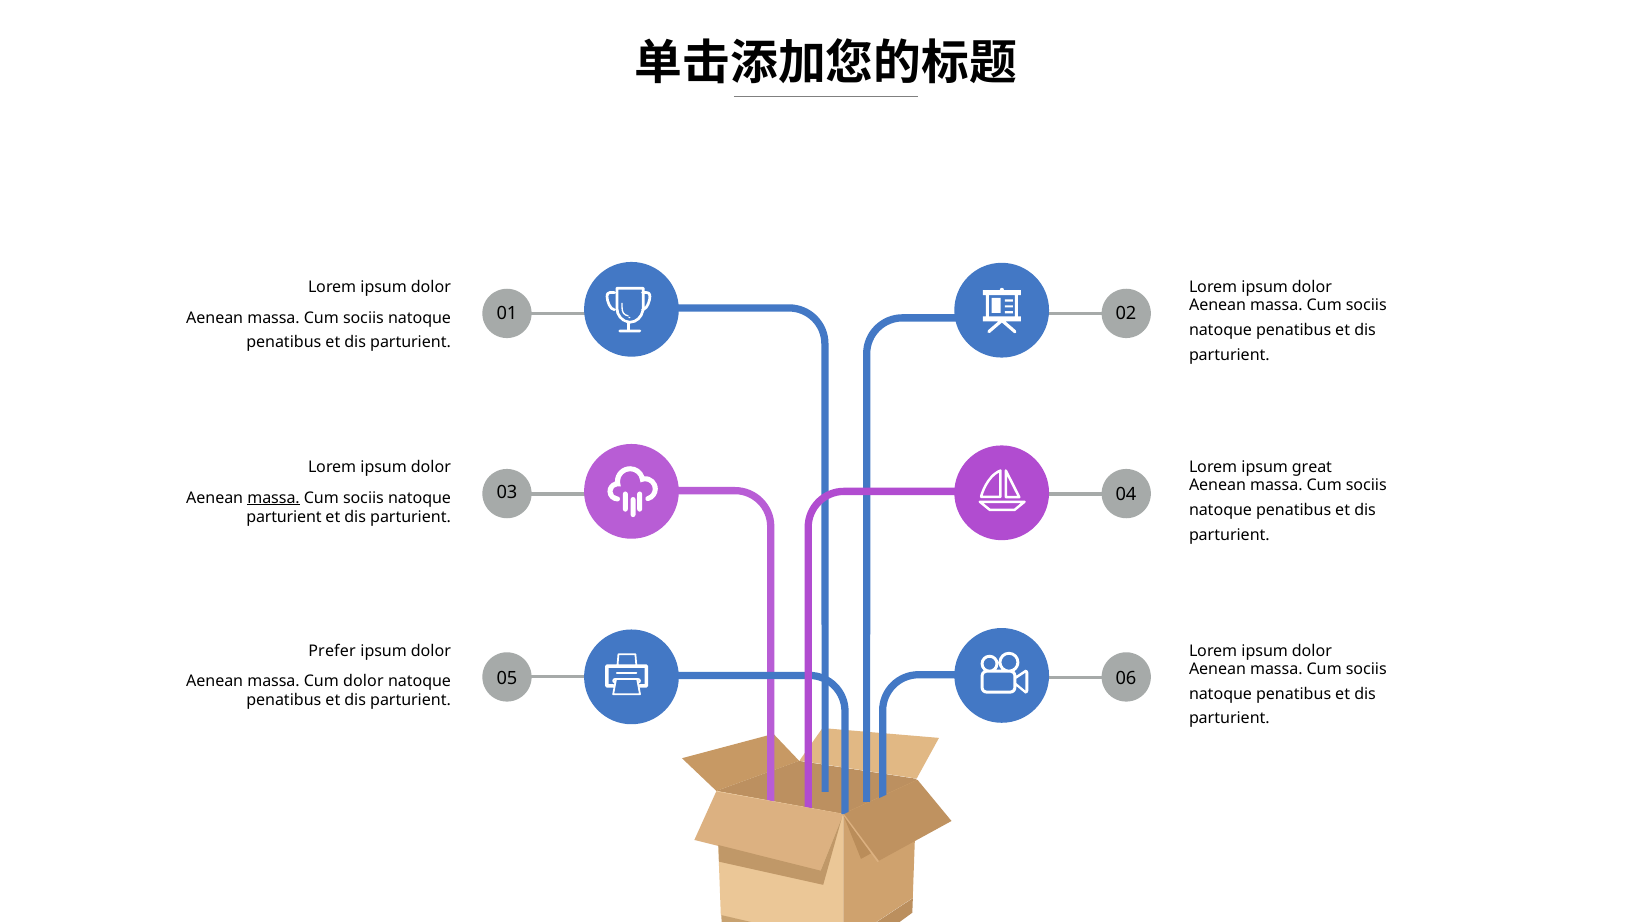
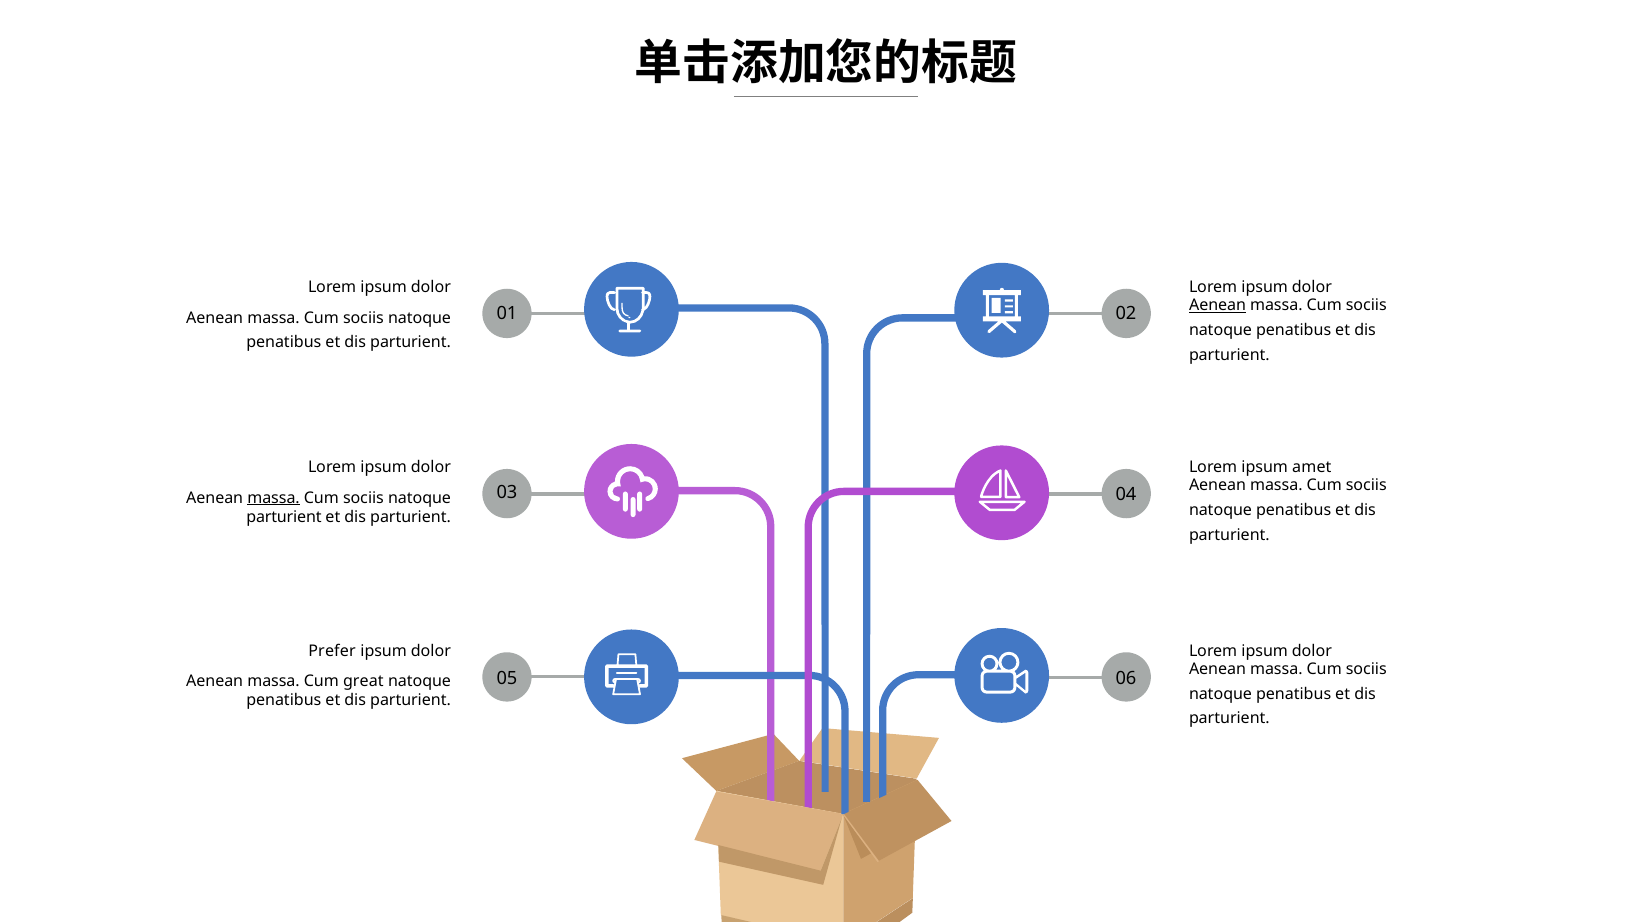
Aenean underline: none -> present (1218, 305)
great: great -> amet (1312, 467)
Cum dolor: dolor -> great (363, 681)
